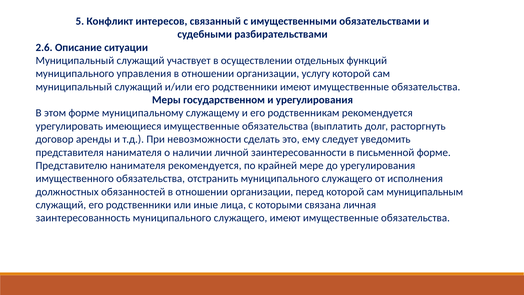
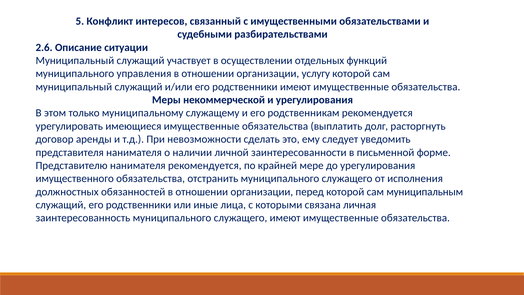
государственном: государственном -> некоммерческой (224, 100)
этом форме: форме -> только (84, 113)
